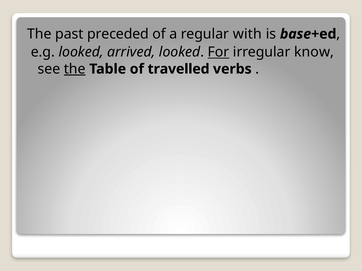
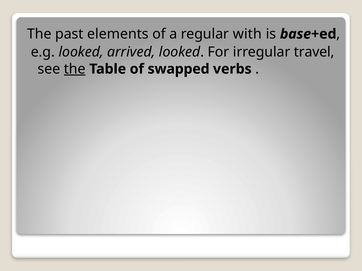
preceded: preceded -> elements (118, 34)
For underline: present -> none (218, 52)
know: know -> travel (314, 52)
travelled: travelled -> swapped (179, 69)
